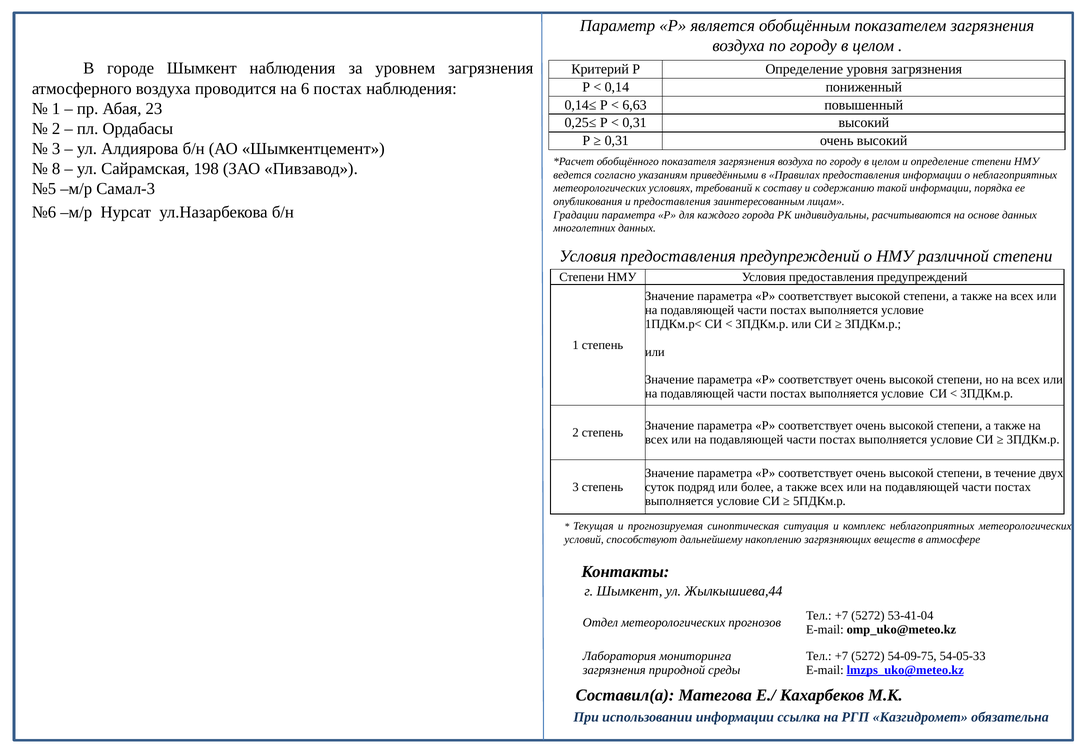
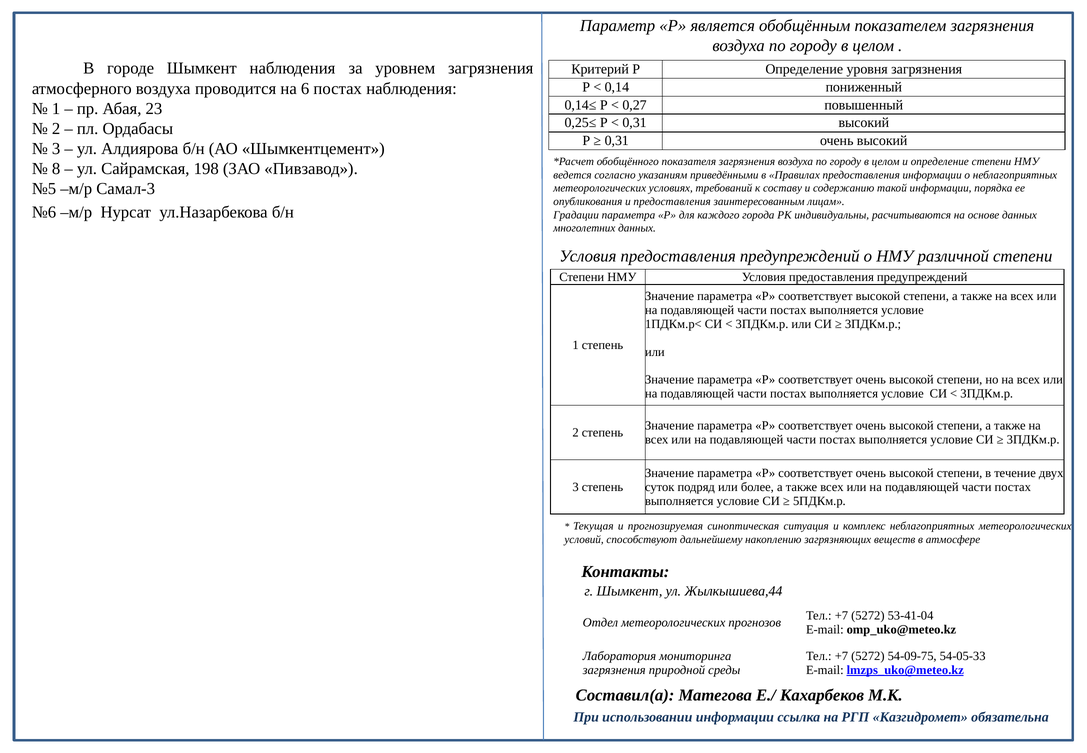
6,63: 6,63 -> 0,27 (635, 105)
